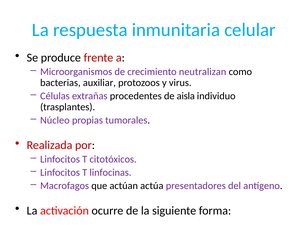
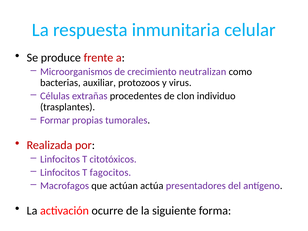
aisla: aisla -> clon (186, 96)
Núcleo: Núcleo -> Formar (55, 120)
linfocinas: linfocinas -> fagocitos (110, 172)
